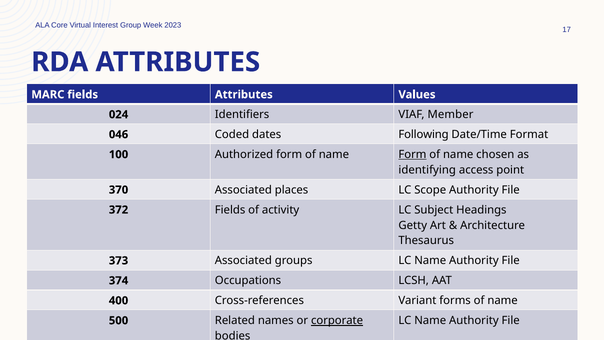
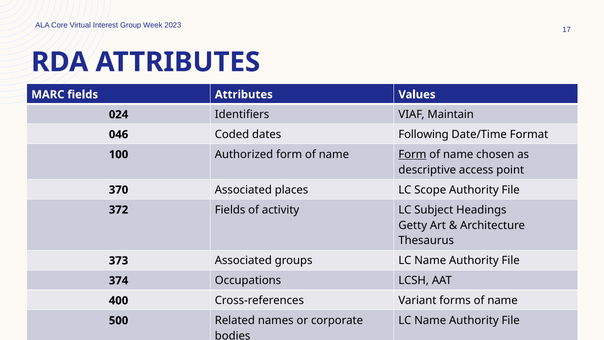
Member: Member -> Maintain (451, 114)
identifying: identifying -> descriptive (427, 170)
corporate underline: present -> none (337, 320)
